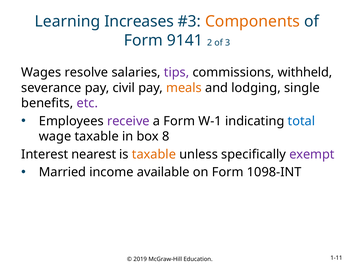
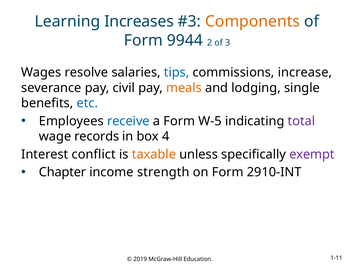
9141: 9141 -> 9944 (185, 40)
tips colour: purple -> blue (177, 72)
withheld: withheld -> increase (305, 72)
etc colour: purple -> blue (87, 103)
receive colour: purple -> blue (128, 121)
W-1: W-1 -> W-5 (210, 121)
total colour: blue -> purple (301, 121)
wage taxable: taxable -> records (97, 136)
8: 8 -> 4 (166, 136)
nearest: nearest -> conflict (94, 154)
Married: Married -> Chapter (63, 172)
available: available -> strength (163, 172)
1098-INT: 1098-INT -> 2910-INT (274, 172)
